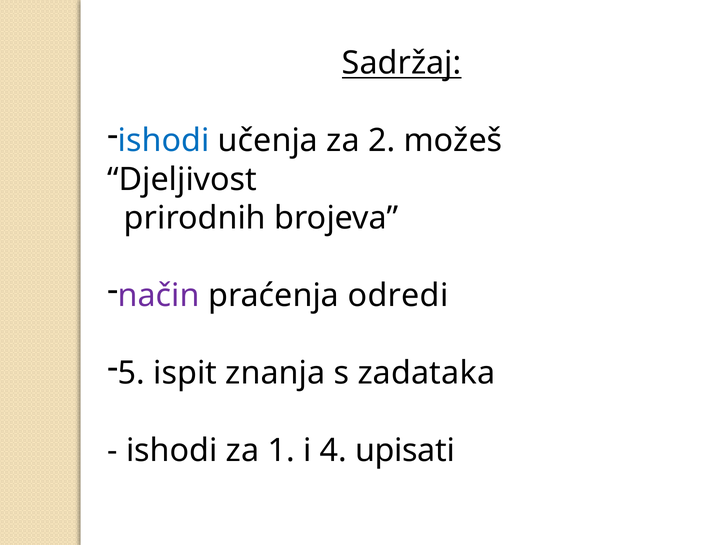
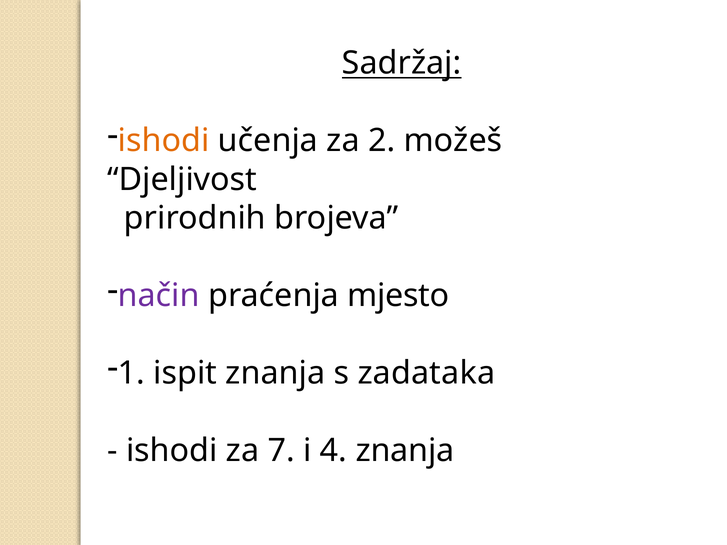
ishodi colour: blue -> orange (164, 141)
odredi: odredi -> mjesto (398, 296)
5: 5 -> 1 (131, 373)
1: 1 -> 7 (281, 451)
4 upisati: upisati -> znanja (405, 451)
